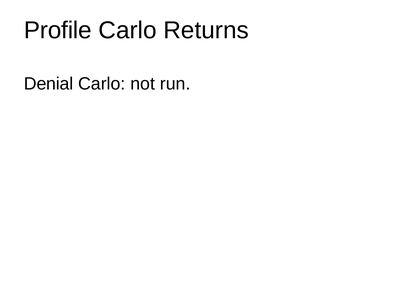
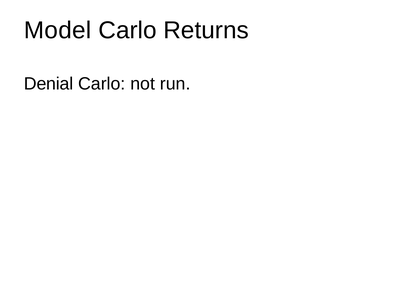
Profile: Profile -> Model (58, 30)
